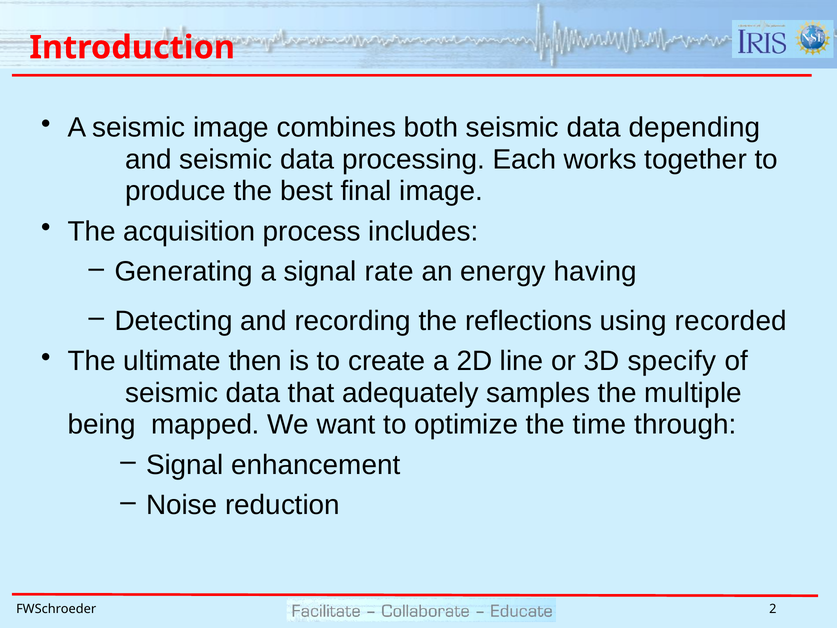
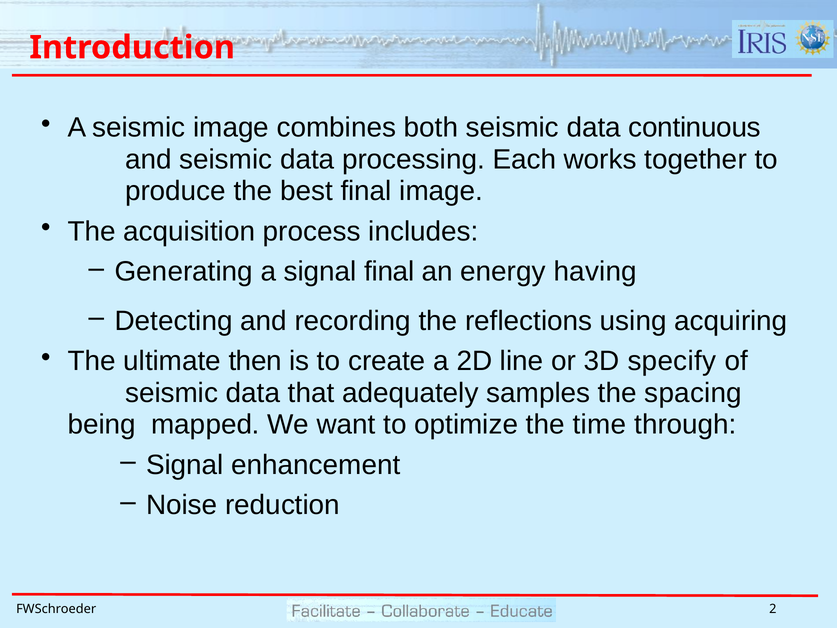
depending: depending -> continuous (695, 128)
signal rate: rate -> final (389, 272)
recorded: recorded -> acquiring (731, 321)
multiple: multiple -> spacing (693, 393)
